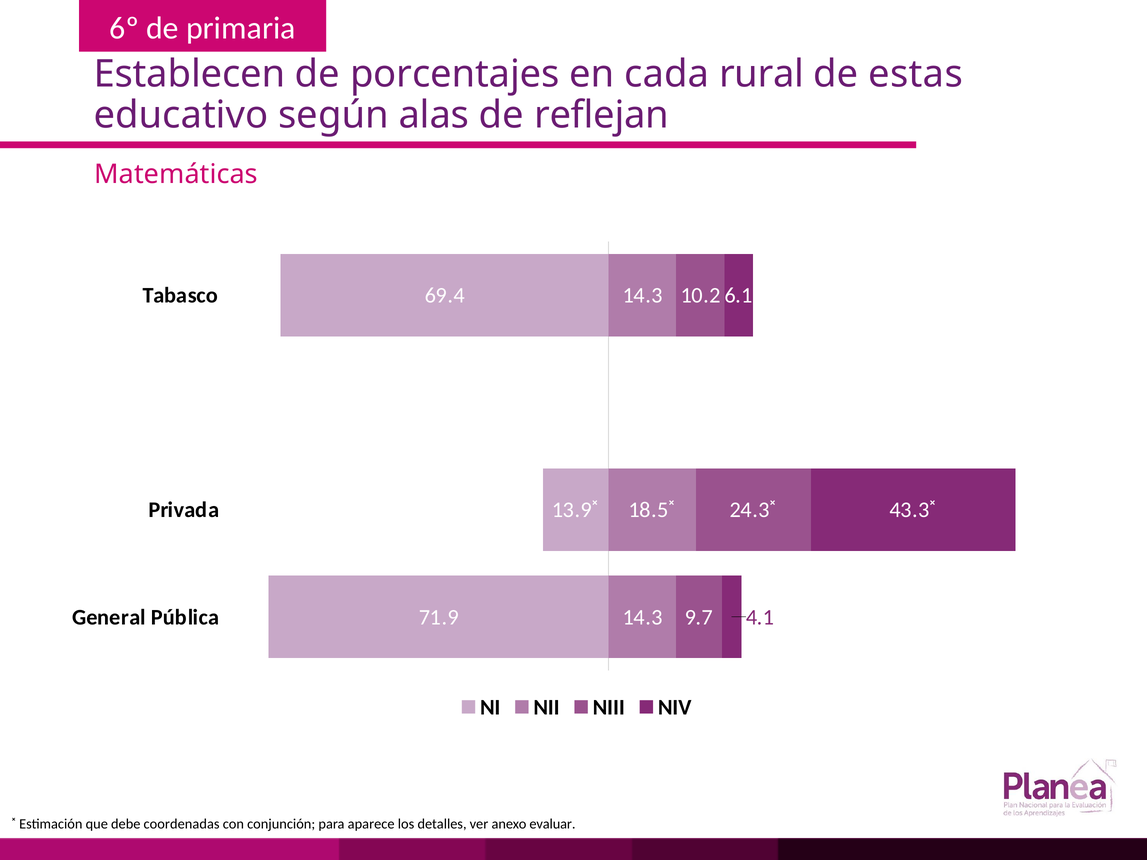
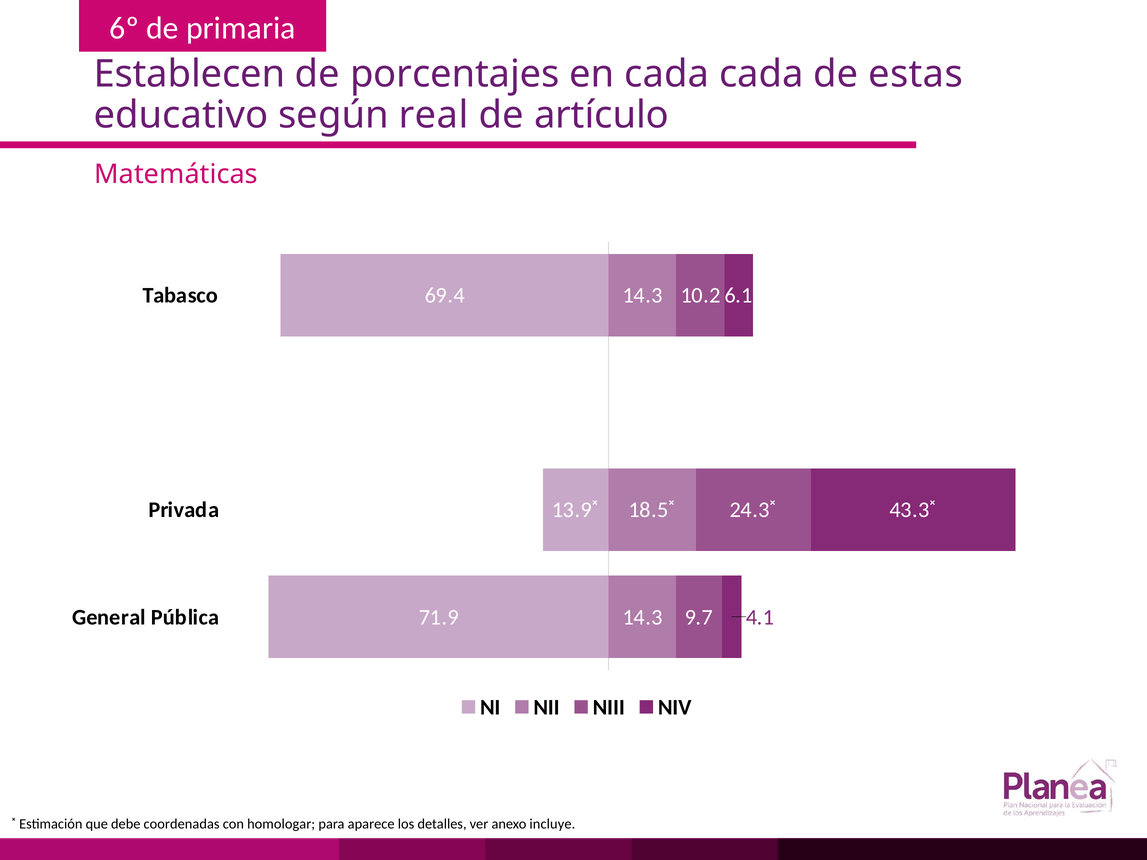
cada rural: rural -> cada (761, 74)
alas: alas -> real (434, 115)
reflejan: reflejan -> artículo (601, 115)
conjunción: conjunción -> homologar (281, 824)
evaluar: evaluar -> incluye (552, 824)
